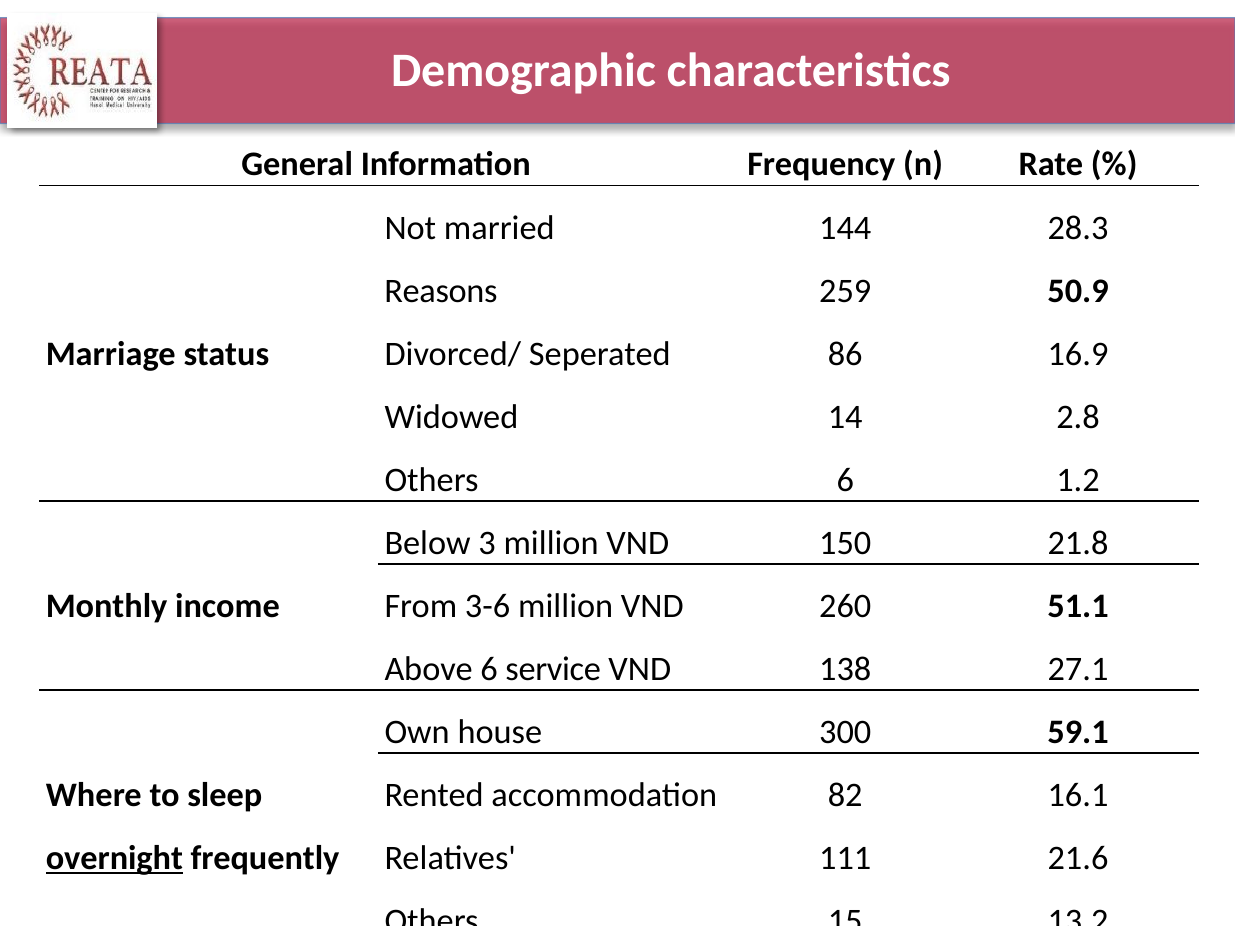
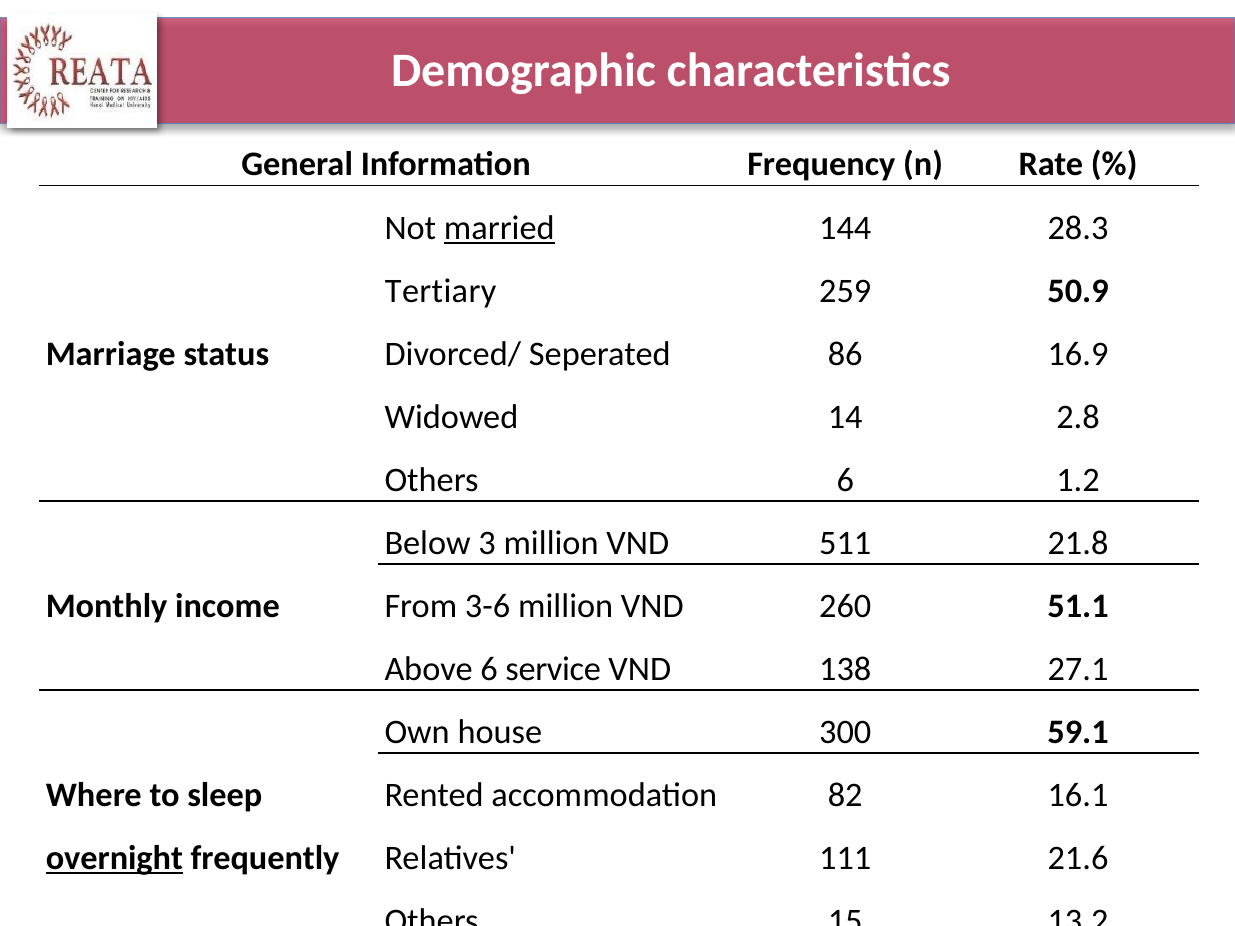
married underline: none -> present (499, 228)
Reasons: Reasons -> Tertiary (441, 291)
150: 150 -> 511 (845, 543)
